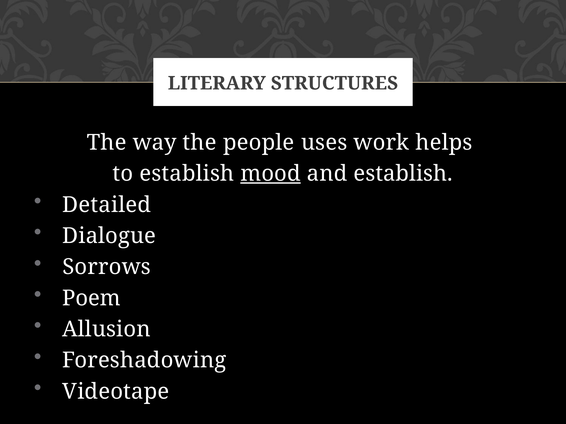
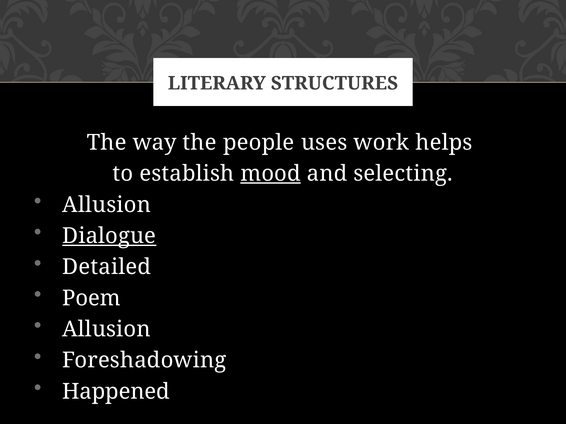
and establish: establish -> selecting (403, 174)
Detailed: Detailed -> Allusion (107, 205)
Dialogue underline: none -> present (109, 236)
Sorrows: Sorrows -> Detailed (107, 267)
Videotape: Videotape -> Happened (116, 392)
